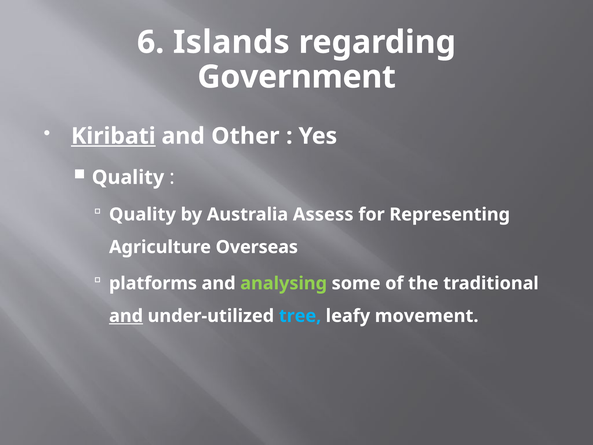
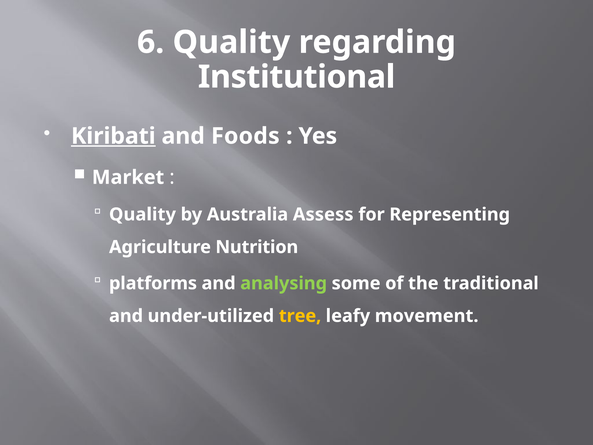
6 Islands: Islands -> Quality (231, 42)
Government: Government -> Institutional (297, 77)
Other: Other -> Foods (245, 136)
Quality: Quality -> Market (128, 177)
Overseas: Overseas -> Nutrition (257, 247)
and underline: present -> none (126, 316)
tree colour: light blue -> yellow (300, 316)
